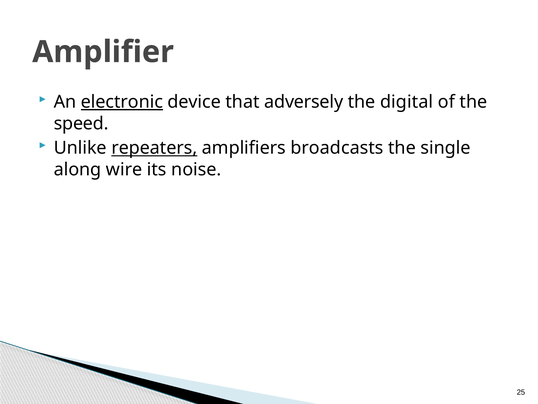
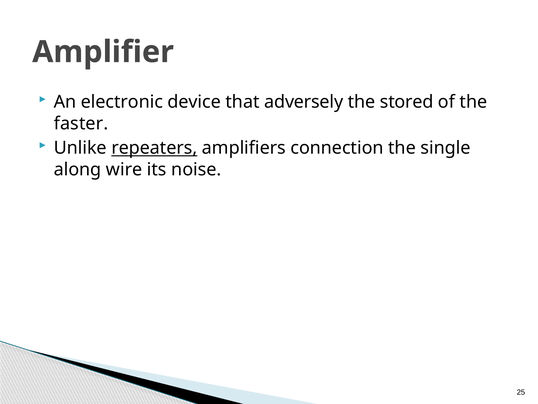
electronic underline: present -> none (122, 102)
digital: digital -> stored (407, 102)
speed: speed -> faster (81, 123)
broadcasts: broadcasts -> connection (337, 148)
